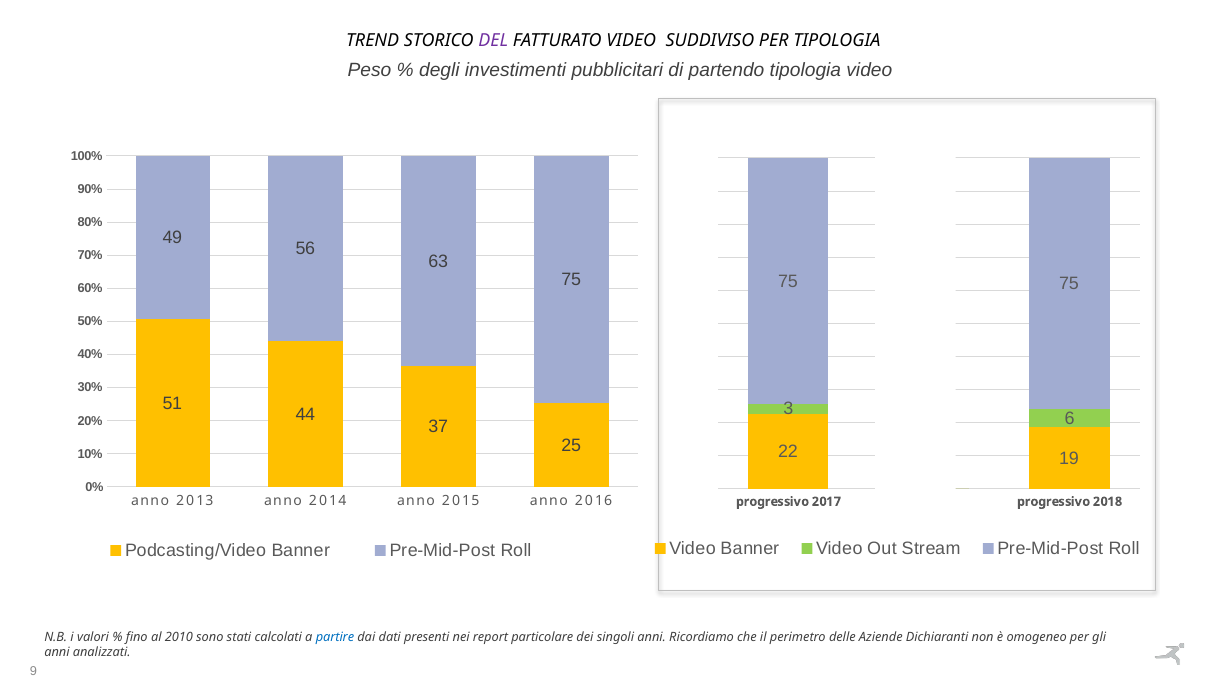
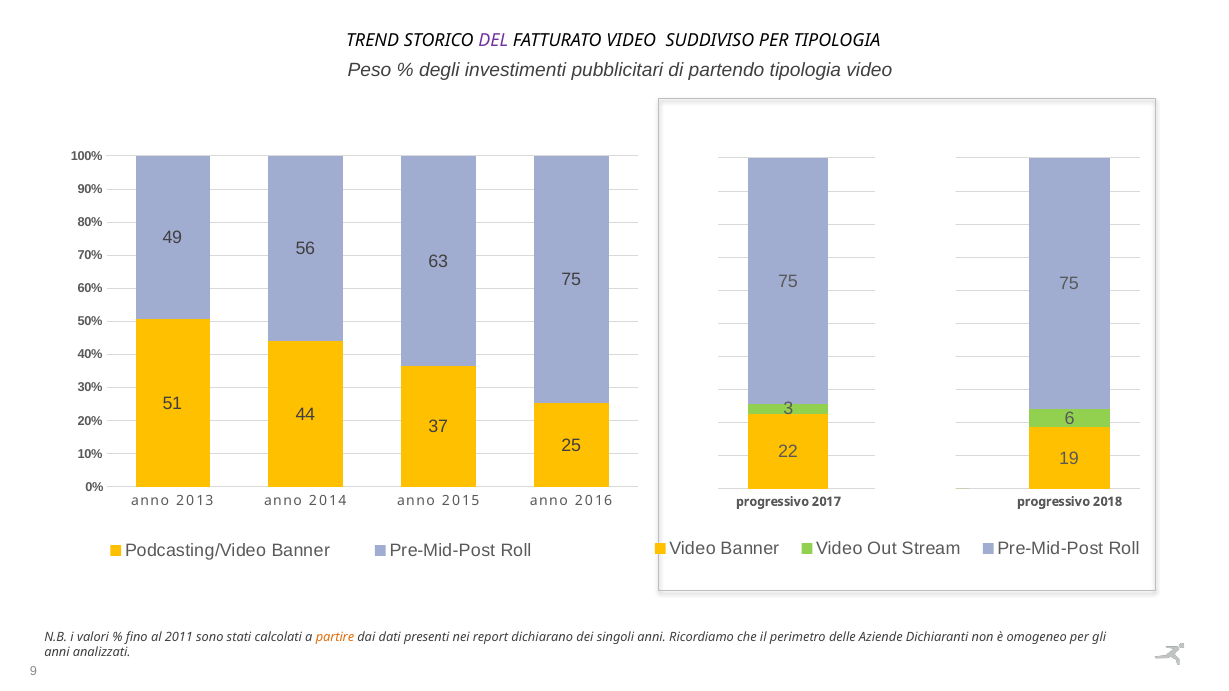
2010: 2010 -> 2011 (179, 637)
partire colour: blue -> orange (335, 637)
particolare: particolare -> dichiarano (542, 637)
